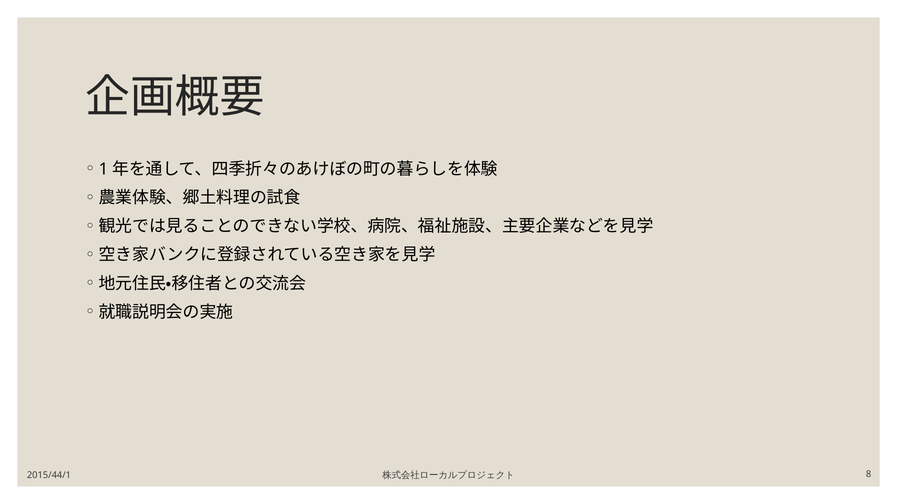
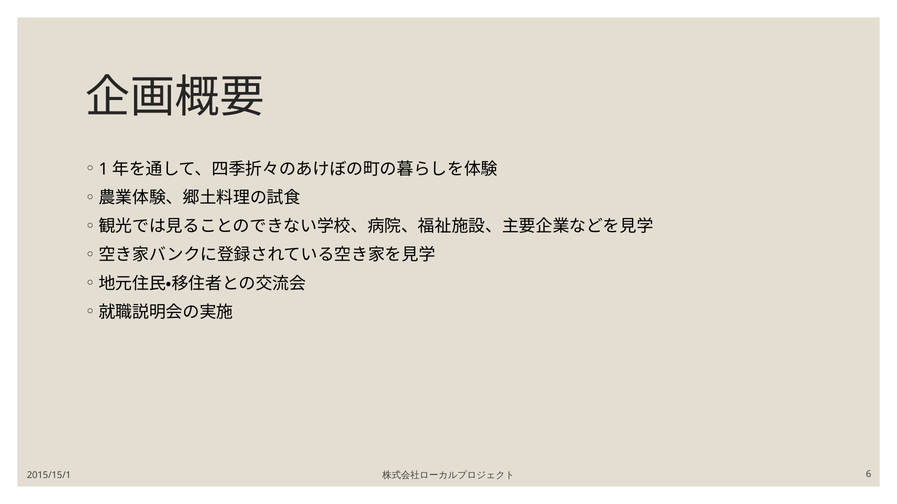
8: 8 -> 6 (869, 474)
2015/44/1: 2015/44/1 -> 2015/15/1 (49, 476)
